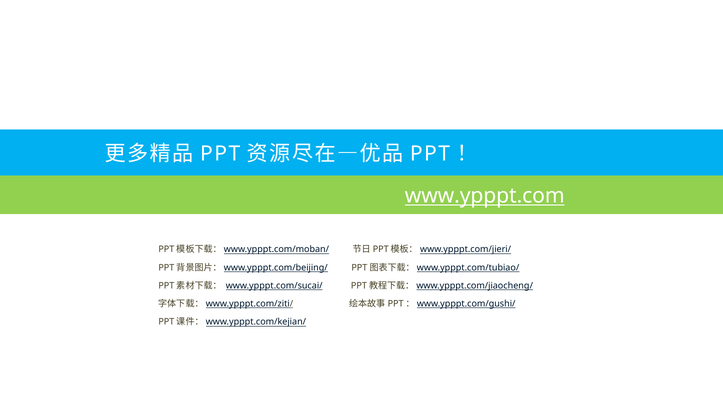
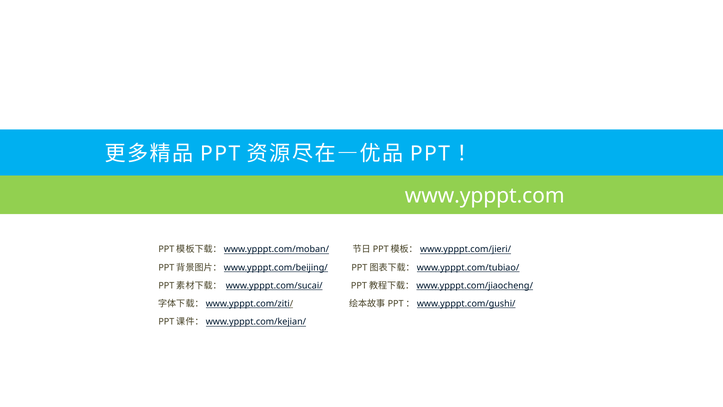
www.ypppt.com underline: present -> none (485, 196)
